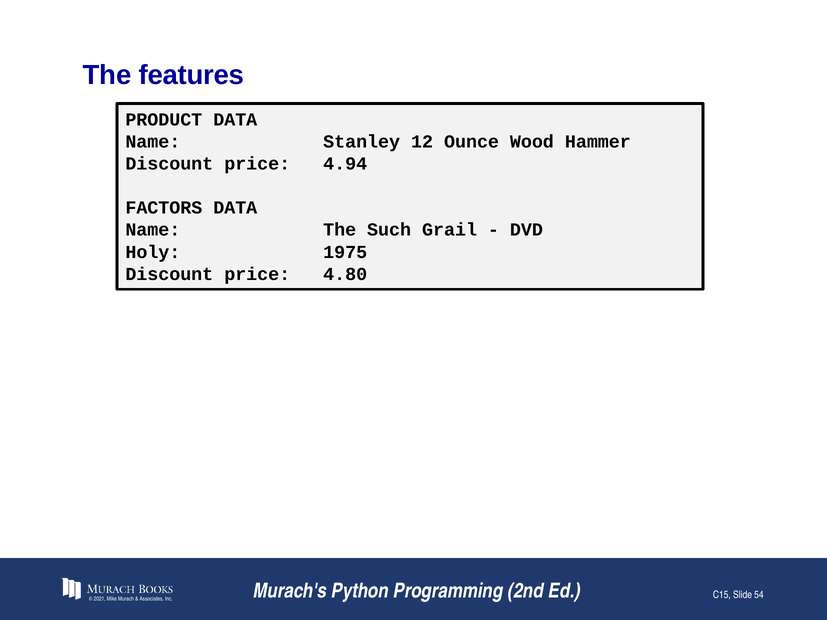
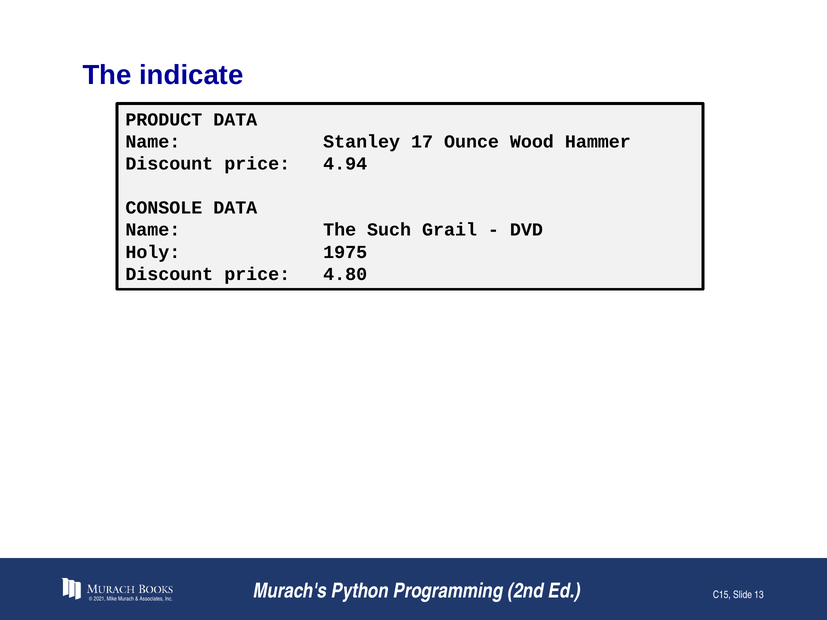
features: features -> indicate (191, 75)
12: 12 -> 17 (422, 142)
FACTORS: FACTORS -> CONSOLE (164, 208)
54: 54 -> 13 (759, 595)
